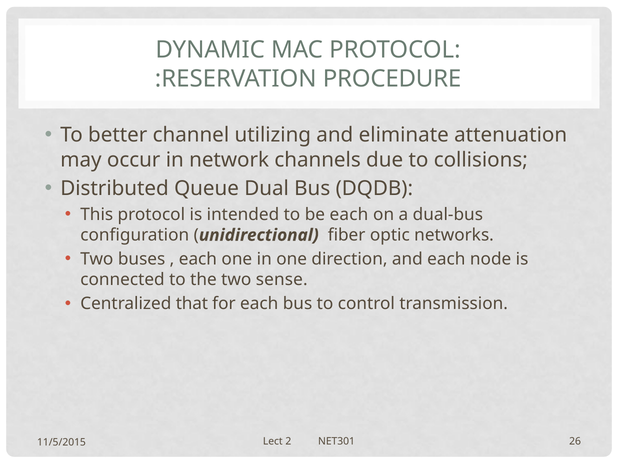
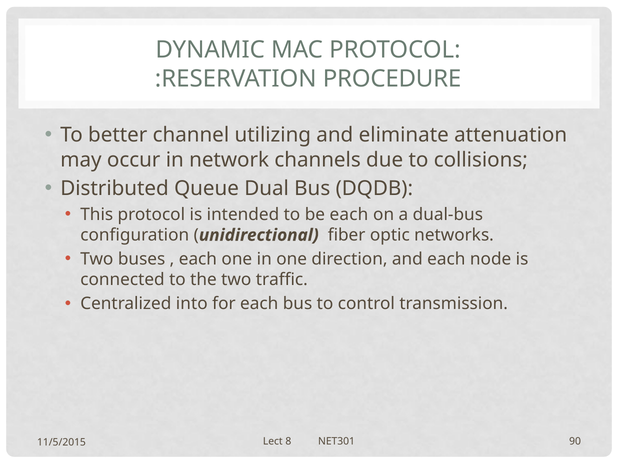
sense: sense -> traffic (282, 280)
that: that -> into (192, 304)
2: 2 -> 8 (288, 442)
26: 26 -> 90 (575, 442)
